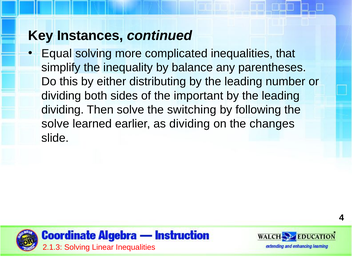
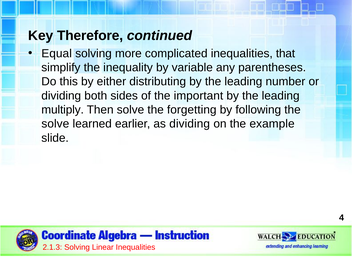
Instances: Instances -> Therefore (90, 36)
balance: balance -> variable (192, 68)
dividing: dividing -> multiply (63, 110)
switching: switching -> forgetting (192, 110)
changes: changes -> example (272, 124)
